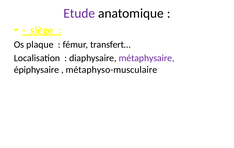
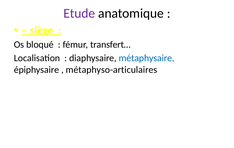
plaque: plaque -> bloqué (40, 45)
métaphysaire colour: purple -> blue (147, 58)
métaphyso-musculaire: métaphyso-musculaire -> métaphyso-articulaires (112, 70)
